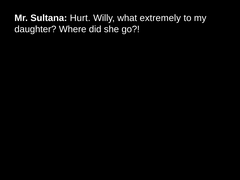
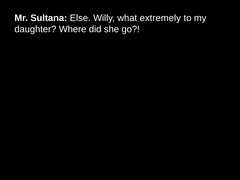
Hurt: Hurt -> Else (80, 18)
